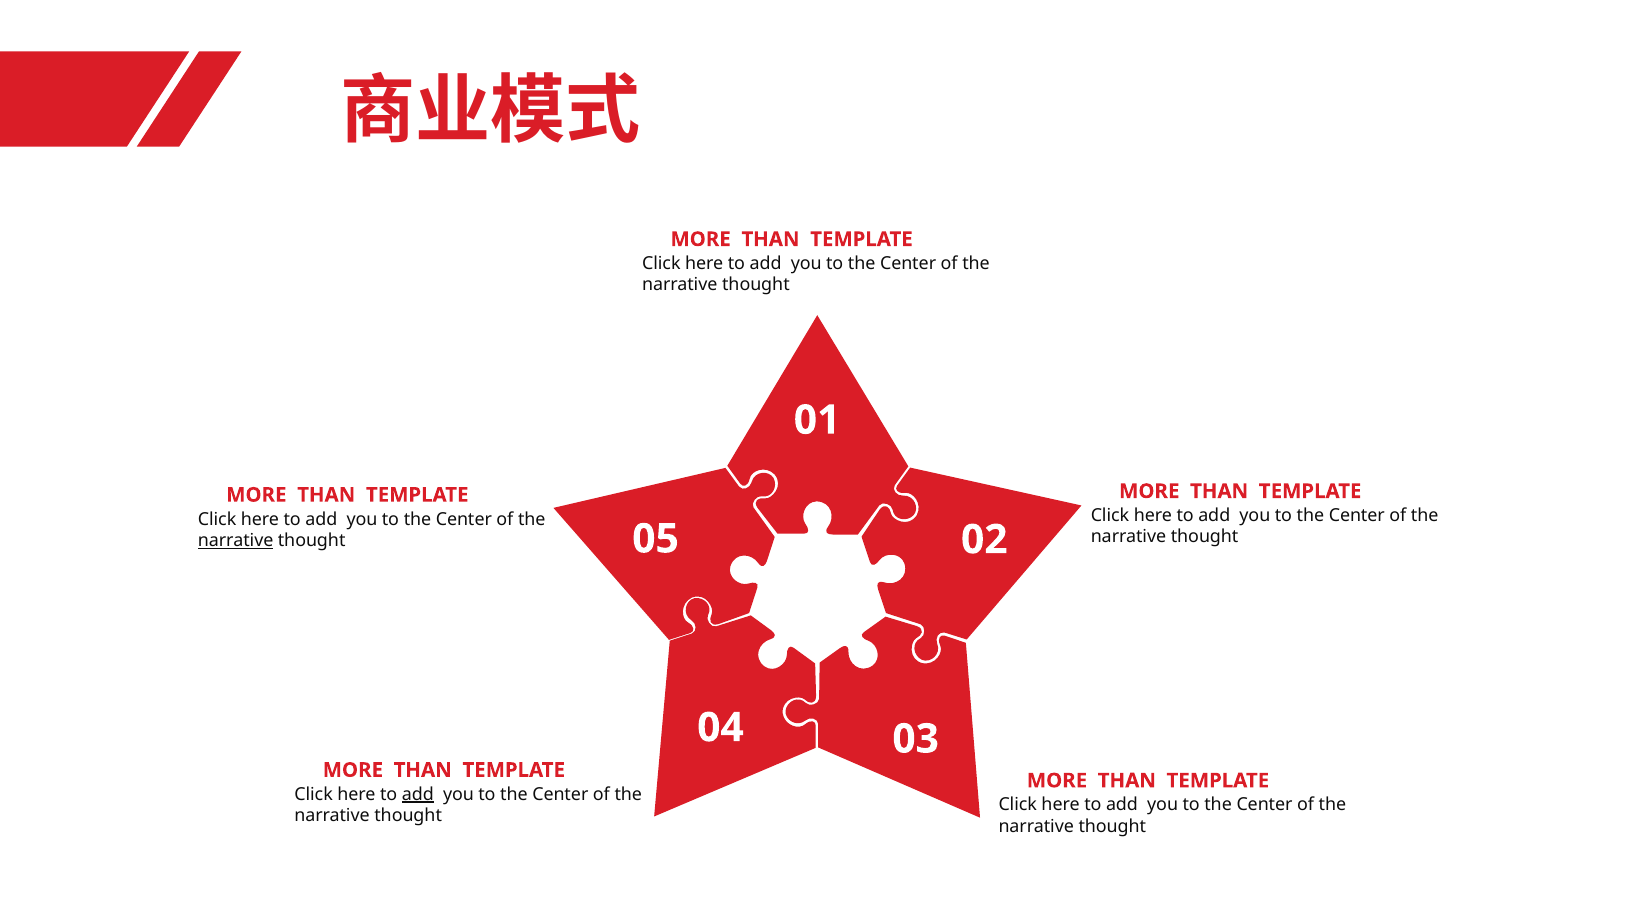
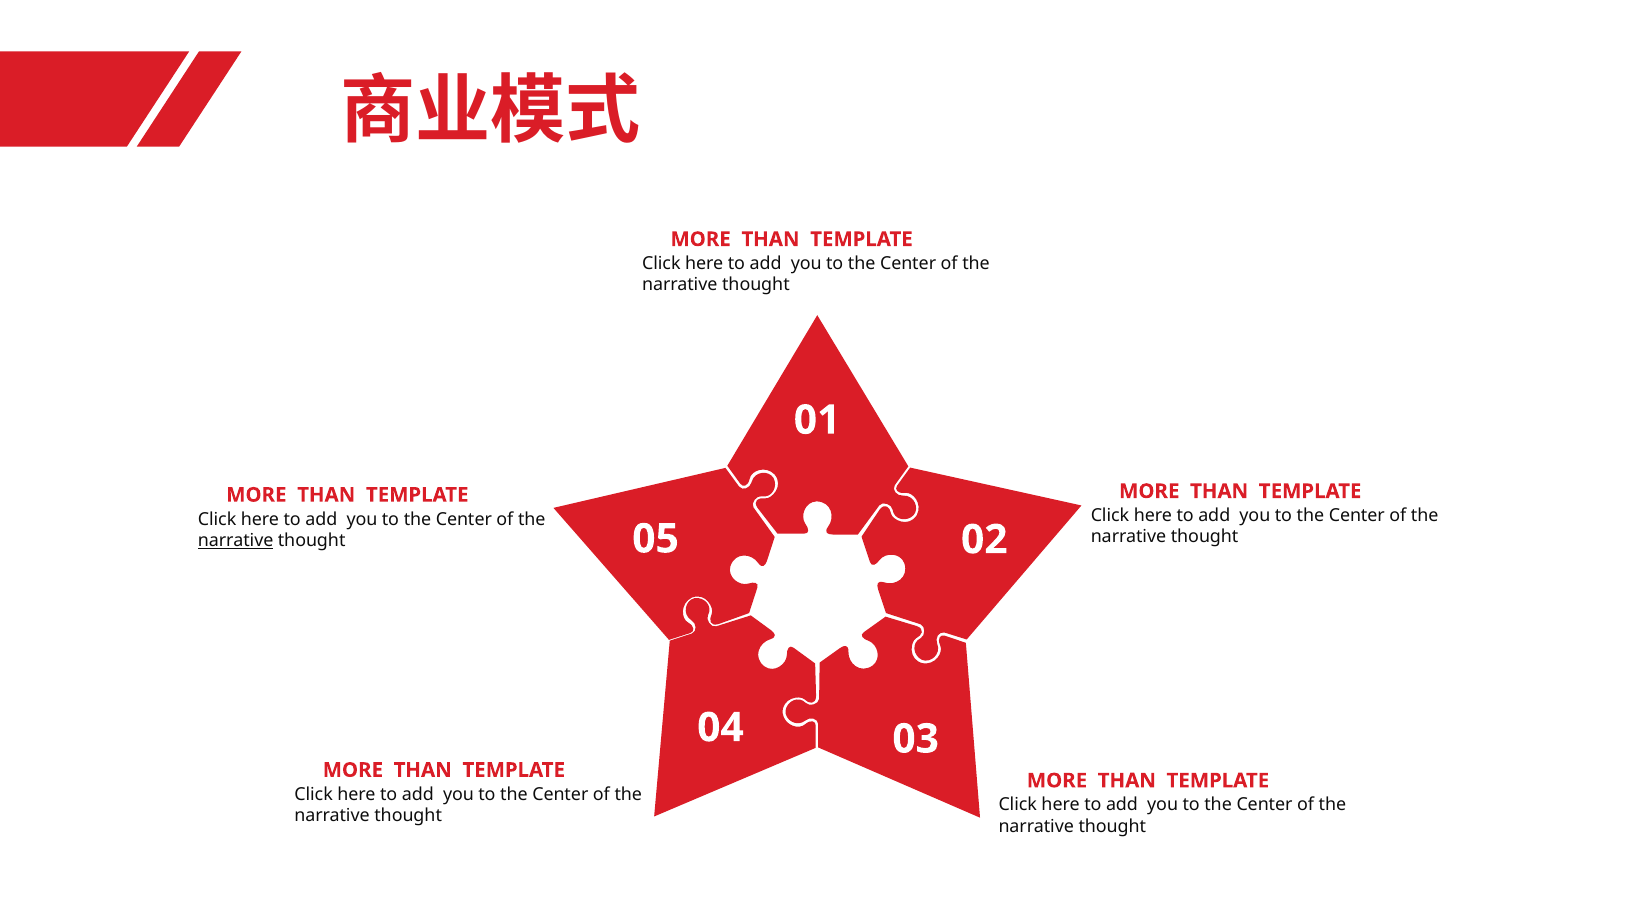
add underline: present -> none (418, 795)
